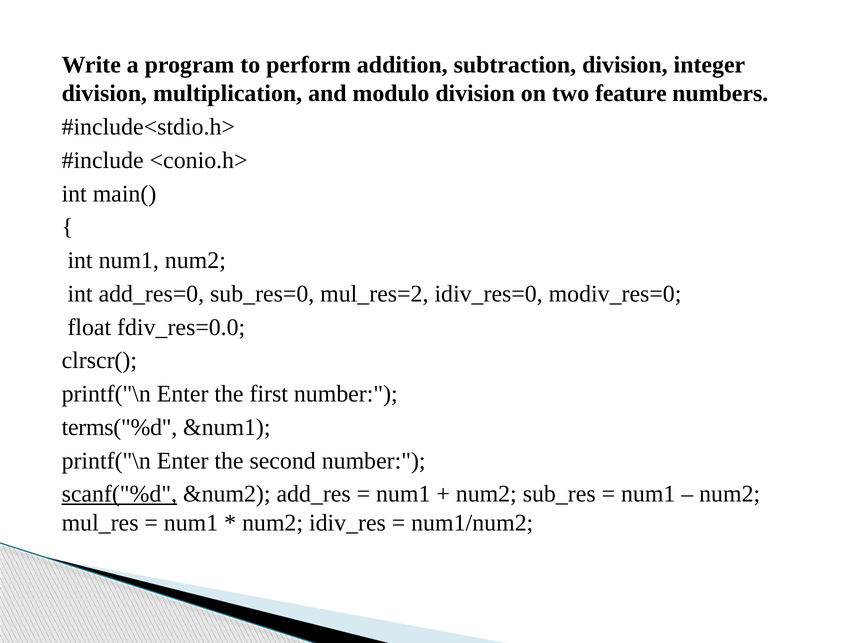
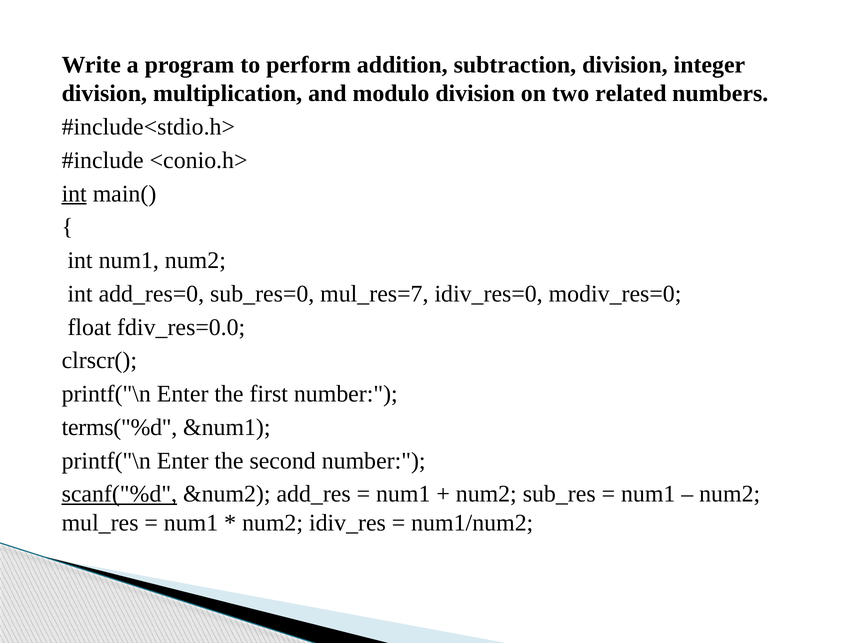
feature: feature -> related (631, 94)
int underline: none -> present (74, 194)
mul_res=2: mul_res=2 -> mul_res=7 (374, 294)
